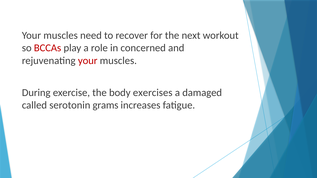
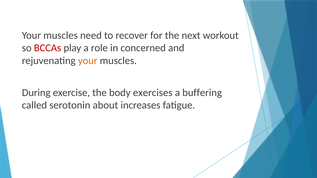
your colour: red -> orange (88, 61)
damaged: damaged -> buffering (202, 93)
grams: grams -> about (105, 105)
